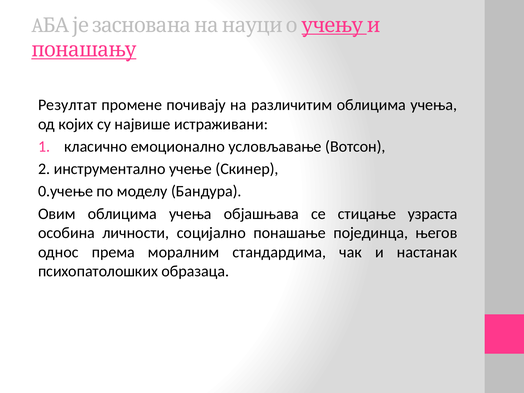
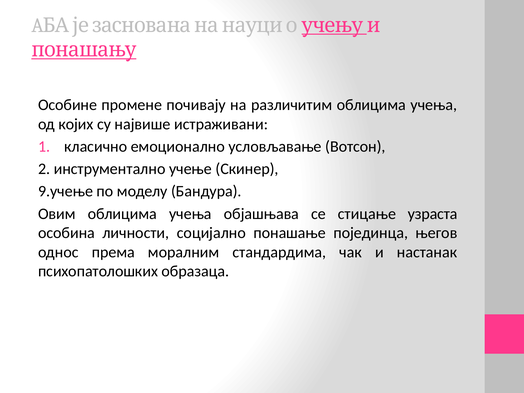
Резултат: Резултат -> Особине (68, 105)
0.учење: 0.учење -> 9.учење (66, 191)
